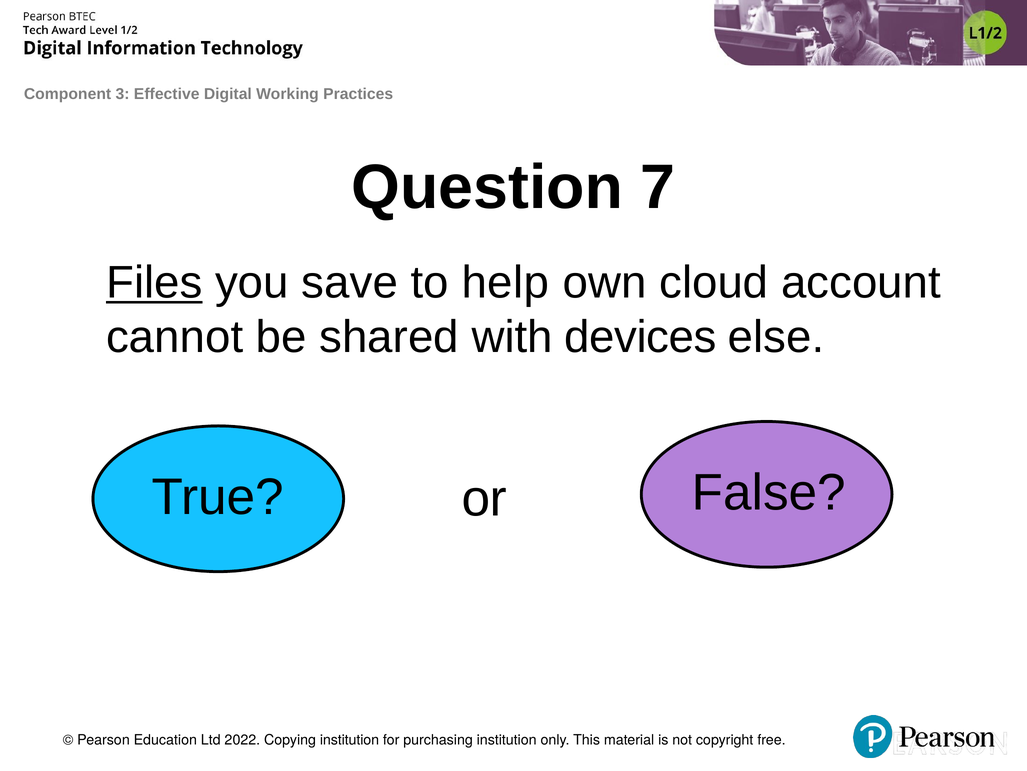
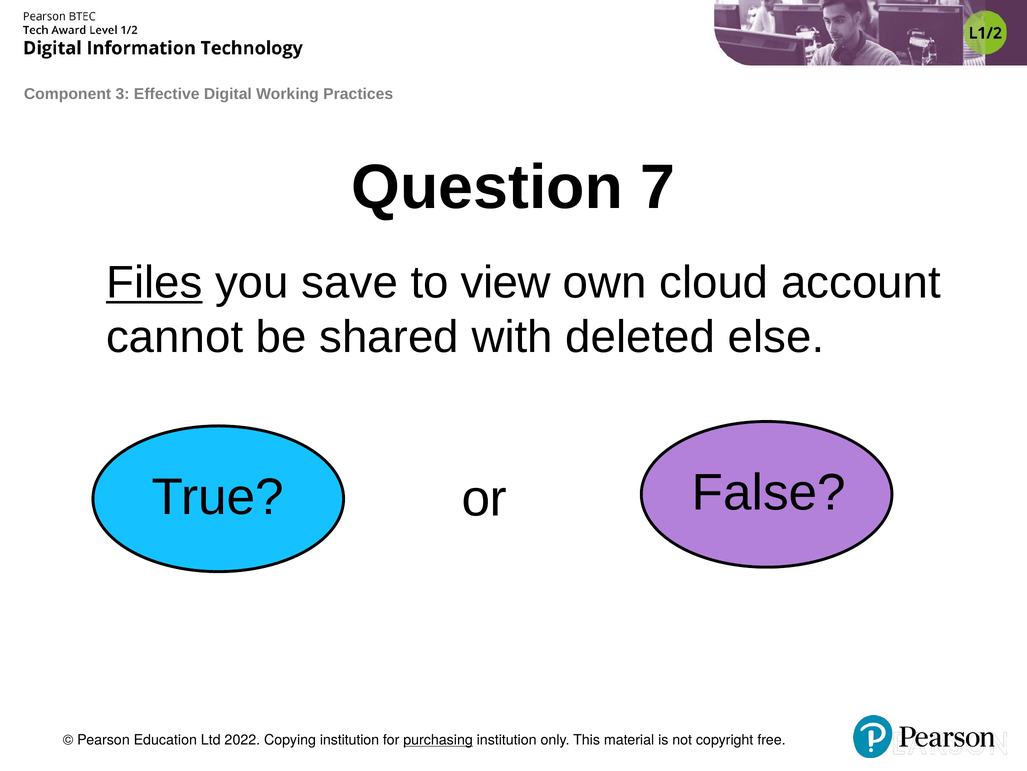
help: help -> view (506, 282)
devices: devices -> deleted (640, 337)
purchasing underline: none -> present (438, 739)
